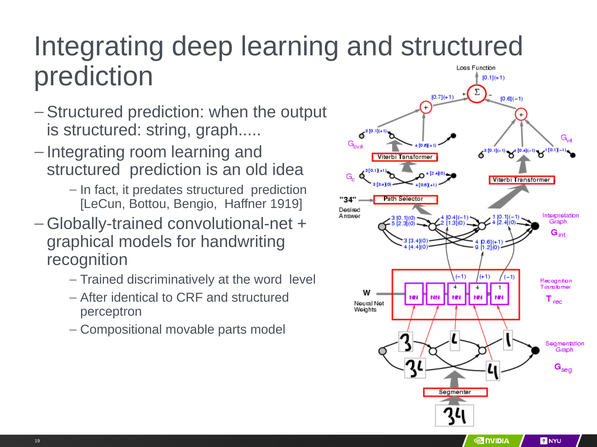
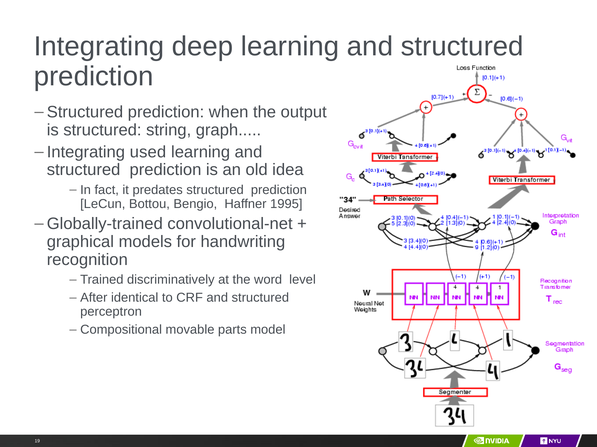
room: room -> used (148, 152)
1919: 1919 -> 1995 (286, 204)
